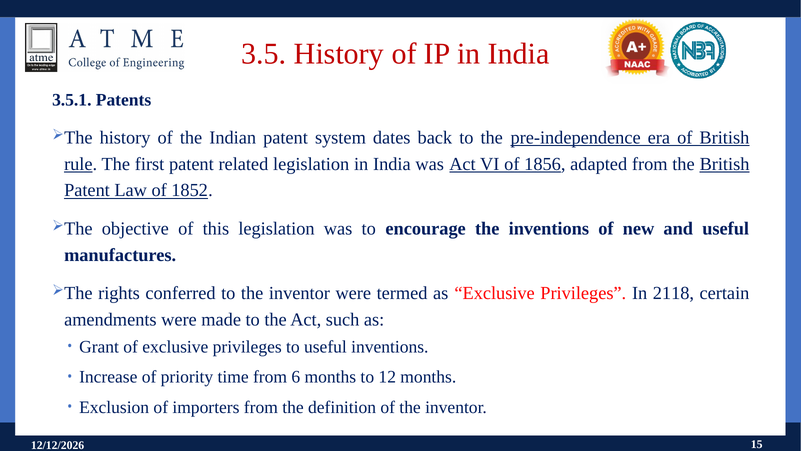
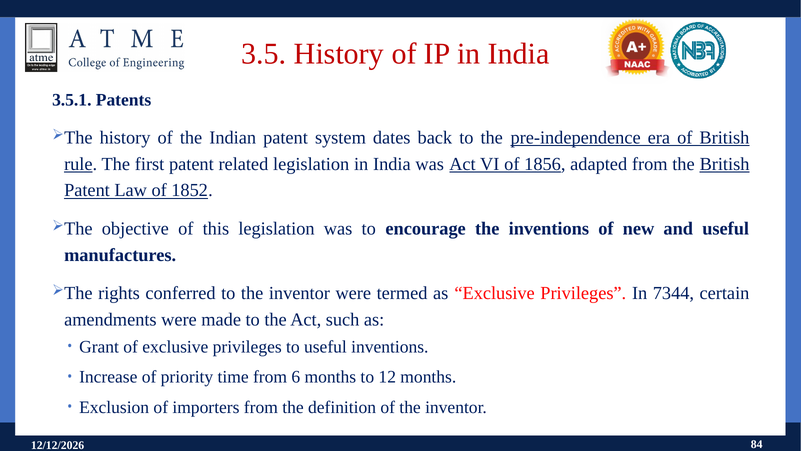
2118: 2118 -> 7344 (673, 293)
15: 15 -> 84 (757, 444)
